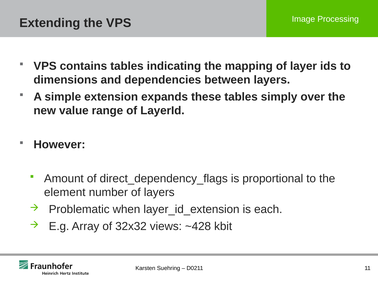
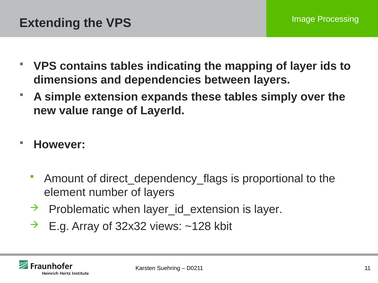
is each: each -> layer (268, 210)
~428: ~428 -> ~128 (198, 227)
